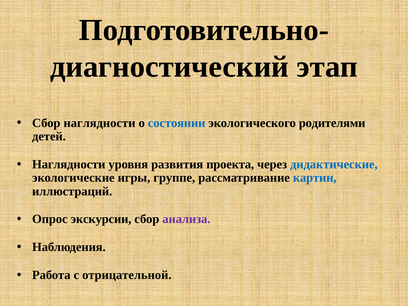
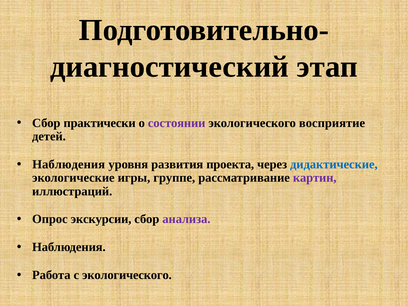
Сбор наглядности: наглядности -> практически (100, 123)
состоянии colour: blue -> purple (177, 123)
родителями: родителями -> восприятие (332, 123)
Наглядности: Наглядности -> Наблюдения (69, 164)
картин colour: blue -> purple (315, 178)
с отрицательной: отрицательной -> экологического (127, 275)
